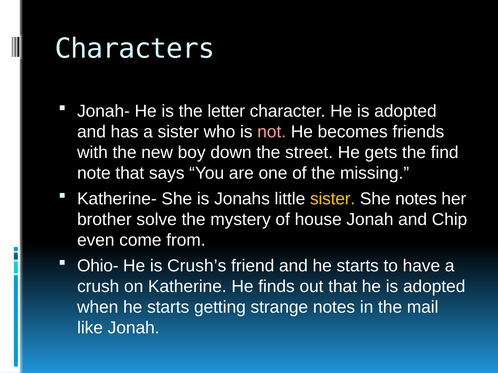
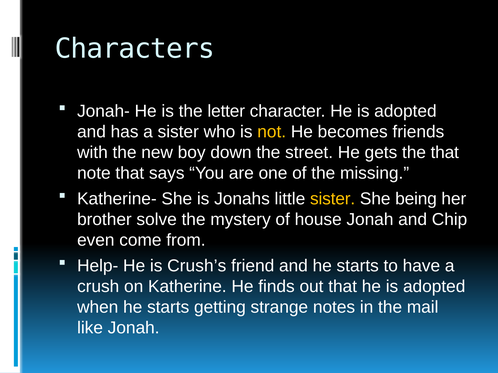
not colour: pink -> yellow (272, 132)
the find: find -> that (445, 153)
She notes: notes -> being (416, 199)
Ohio-: Ohio- -> Help- (98, 266)
